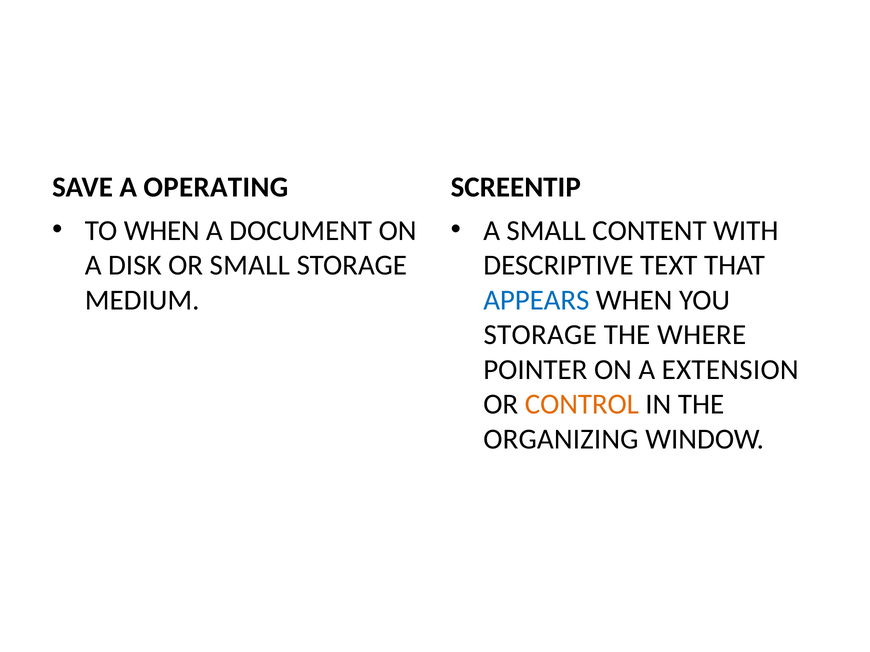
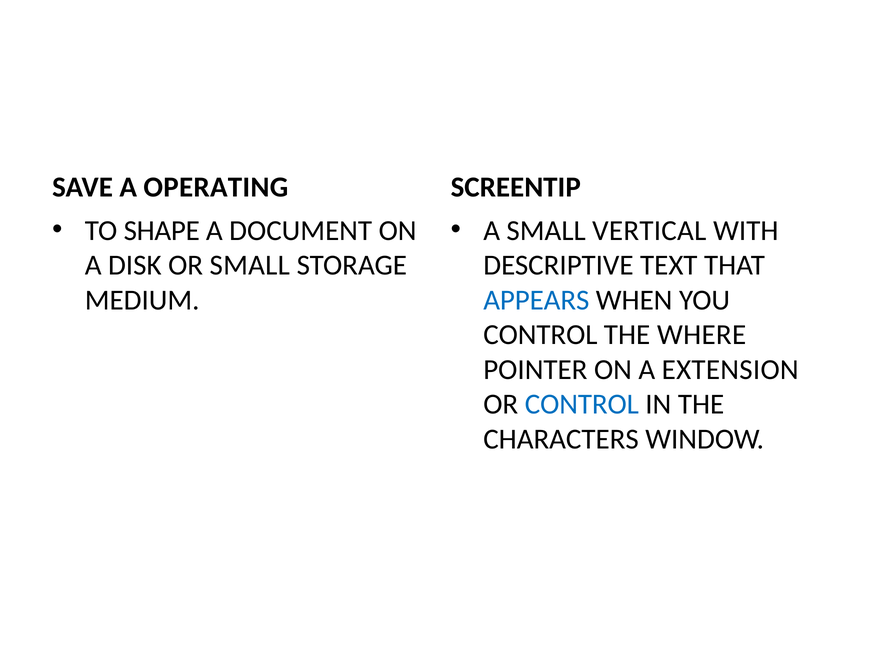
TO WHEN: WHEN -> SHAPE (162, 231)
CONTENT: CONTENT -> VERTICAL (649, 231)
STORAGE: STORAGE -> CONTROL (540, 335)
CONTROL colour: orange -> blue (582, 405)
ORGANIZING: ORGANIZING -> CHARACTERS (561, 440)
